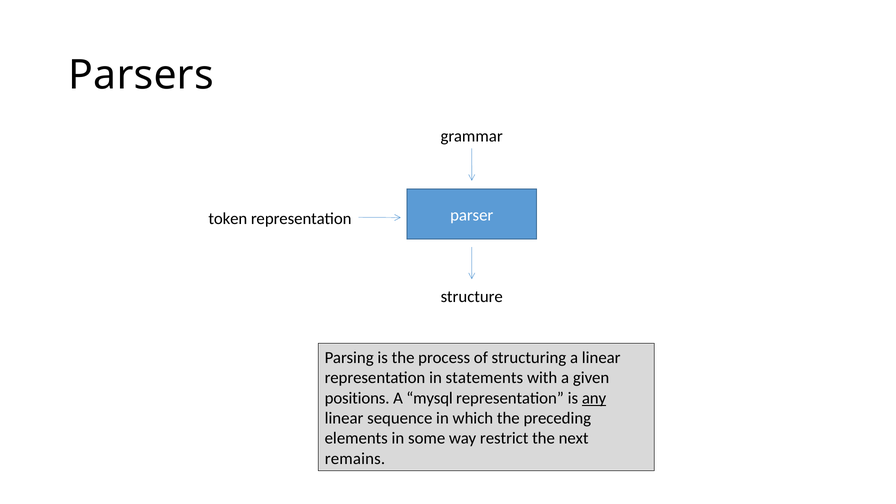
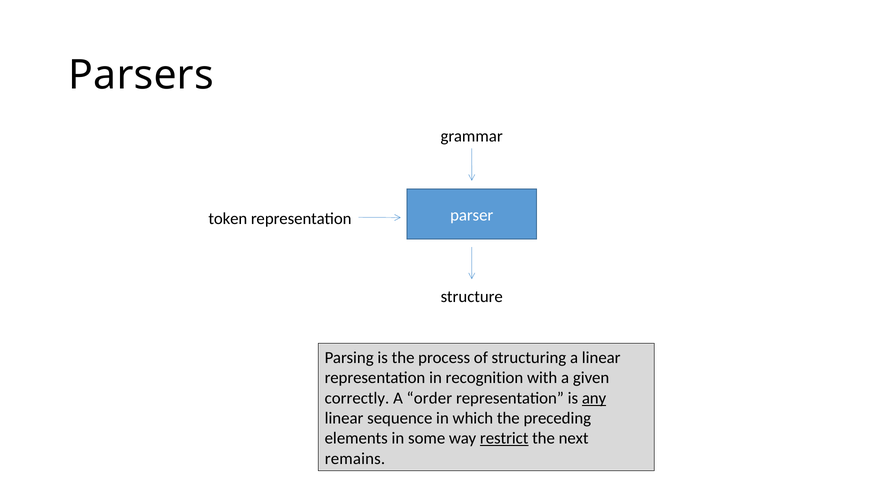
statements: statements -> recognition (484, 378)
positions: positions -> correctly (357, 398)
mysql: mysql -> order (429, 398)
restrict underline: none -> present (504, 438)
